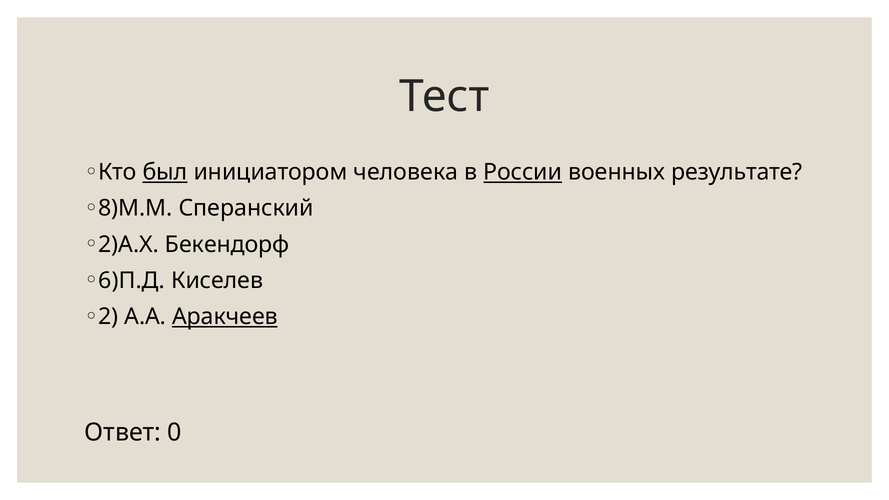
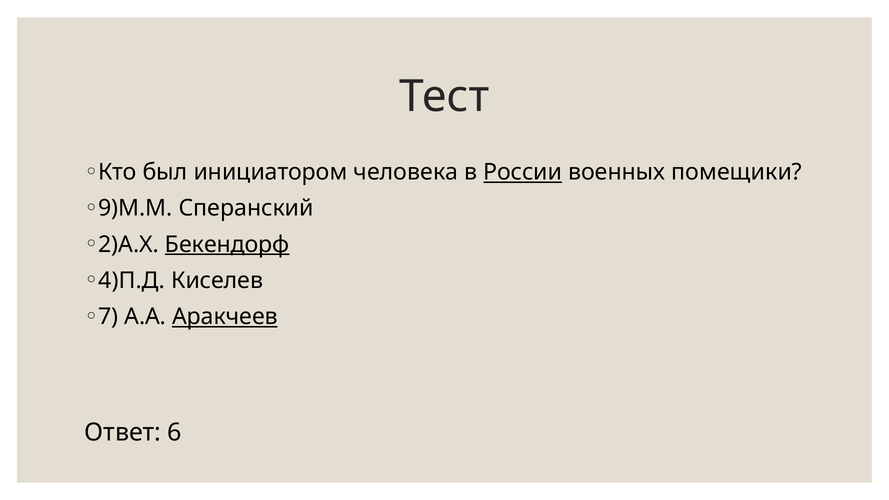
был underline: present -> none (165, 172)
результате: результате -> помещики (737, 172)
8)М.М: 8)М.М -> 9)М.М (135, 208)
Бекендорф underline: none -> present (227, 244)
6)П.Д: 6)П.Д -> 4)П.Д (132, 281)
2: 2 -> 7 (108, 317)
0: 0 -> 6 (175, 432)
